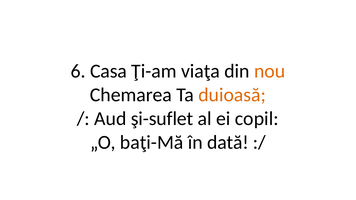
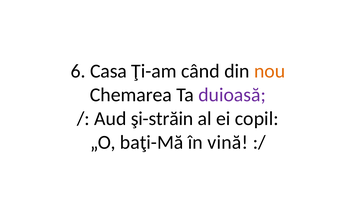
viaţa: viaţa -> când (200, 71)
duioasă colour: orange -> purple (232, 95)
şi-suflet: şi-suflet -> şi-străin (162, 119)
dată: dată -> vină (228, 142)
